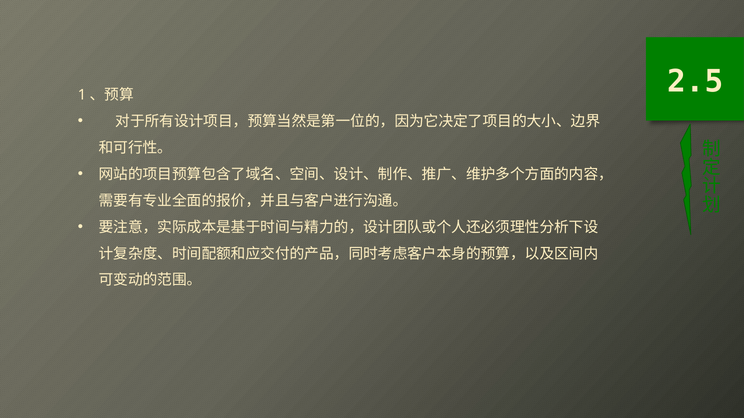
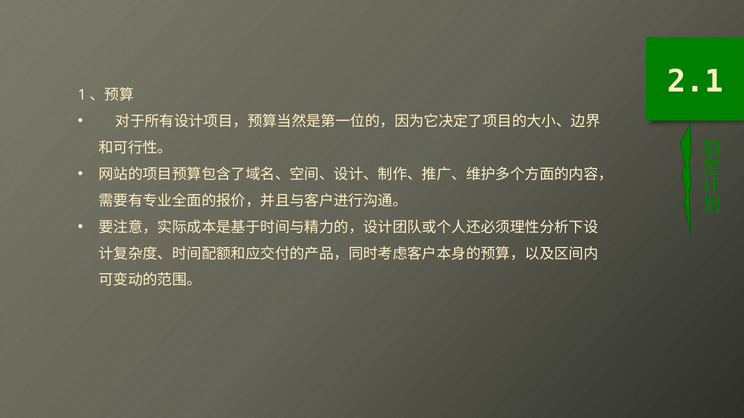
2.5: 2.5 -> 2.1 (695, 82)
